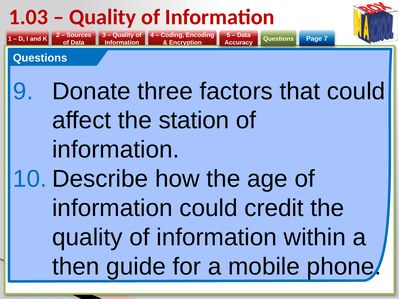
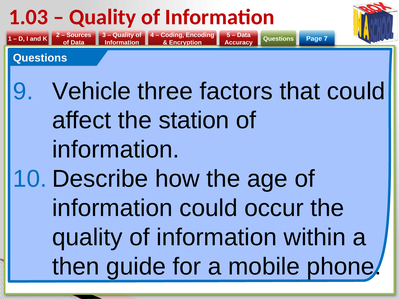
Donate: Donate -> Vehicle (91, 91)
credit: credit -> occur (274, 208)
